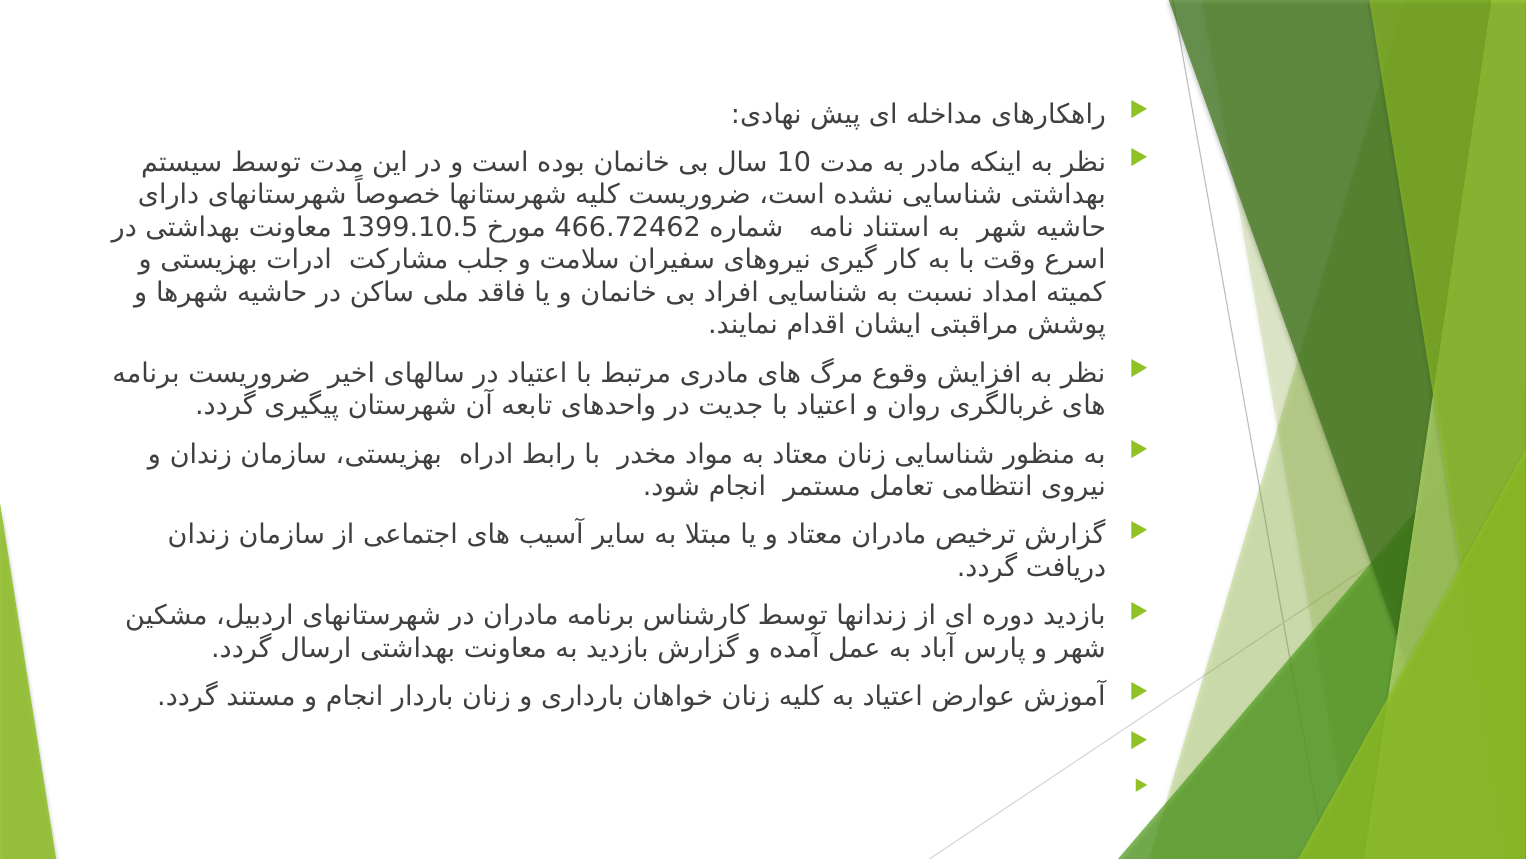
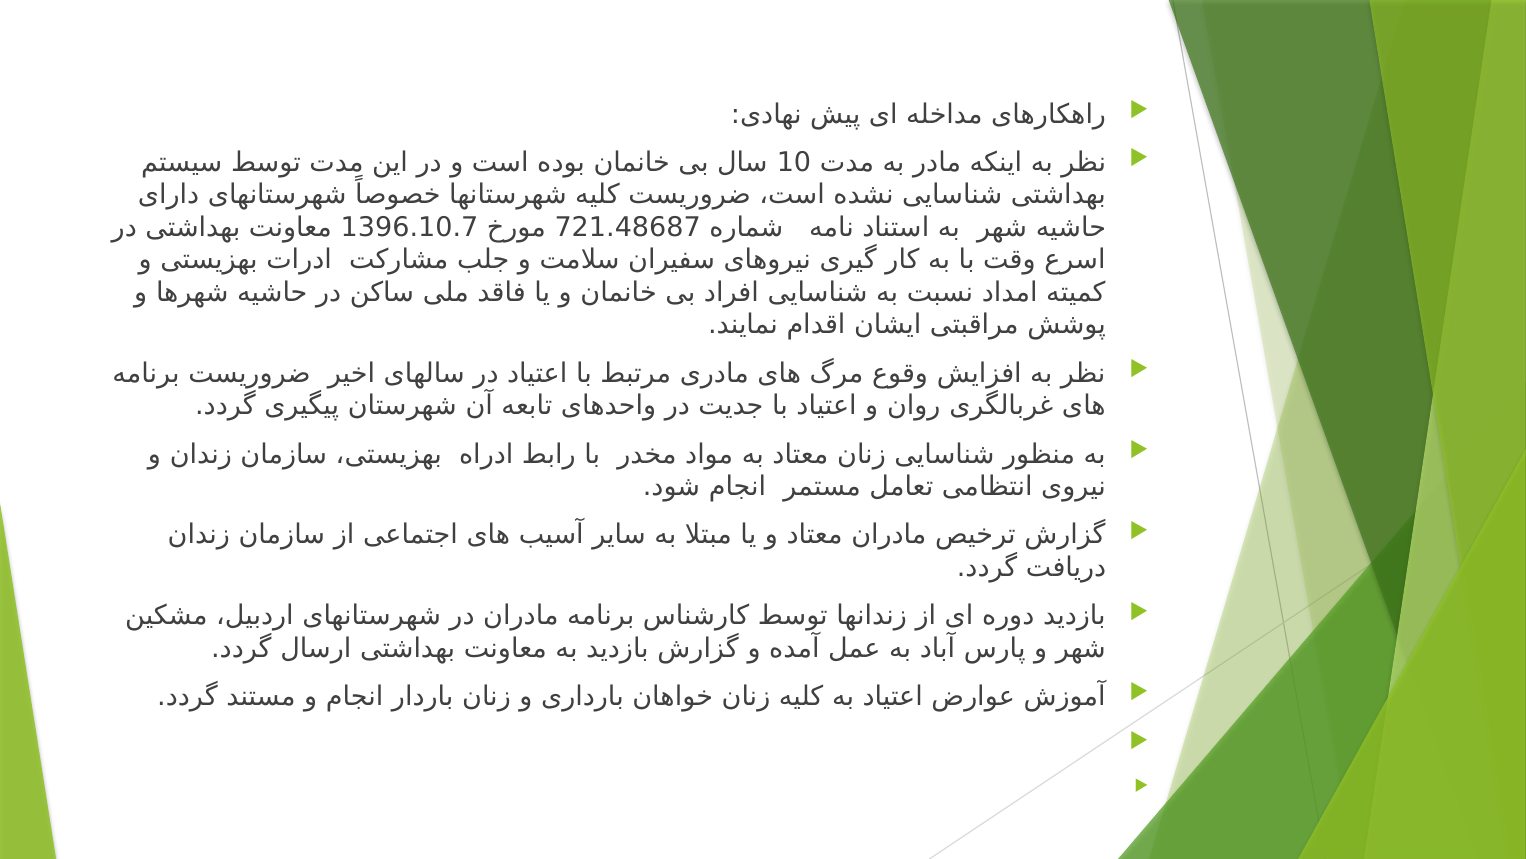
1399.10.5: 1399.10.5 -> 1396.10.7 (410, 227)
466.72462: 466.72462 -> 721.48687 (628, 227)
